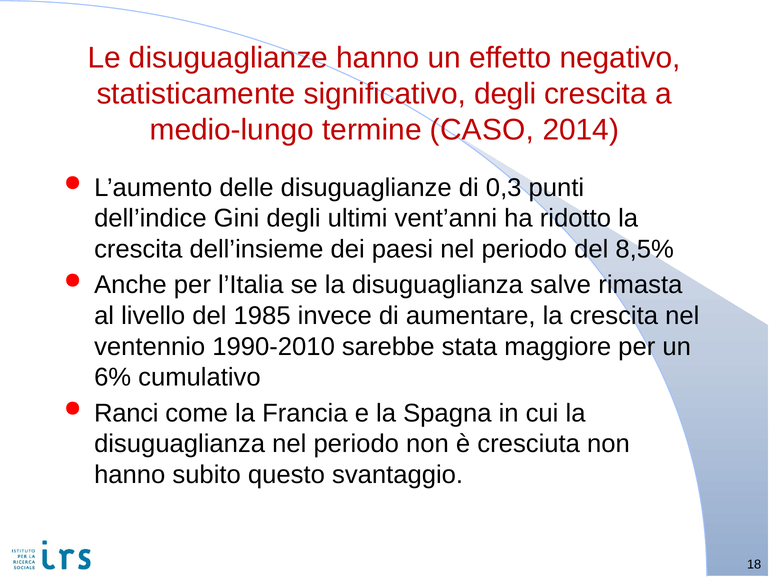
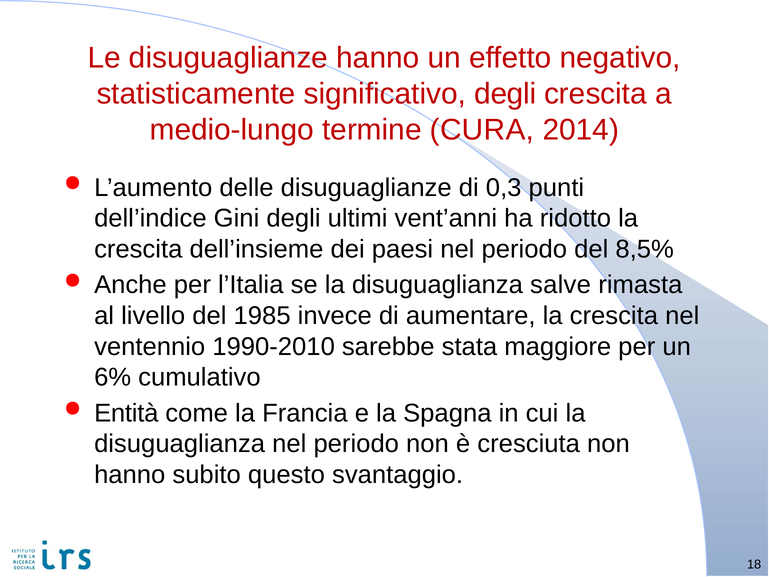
CASO: CASO -> CURA (482, 130)
Ranci: Ranci -> Entità (126, 413)
